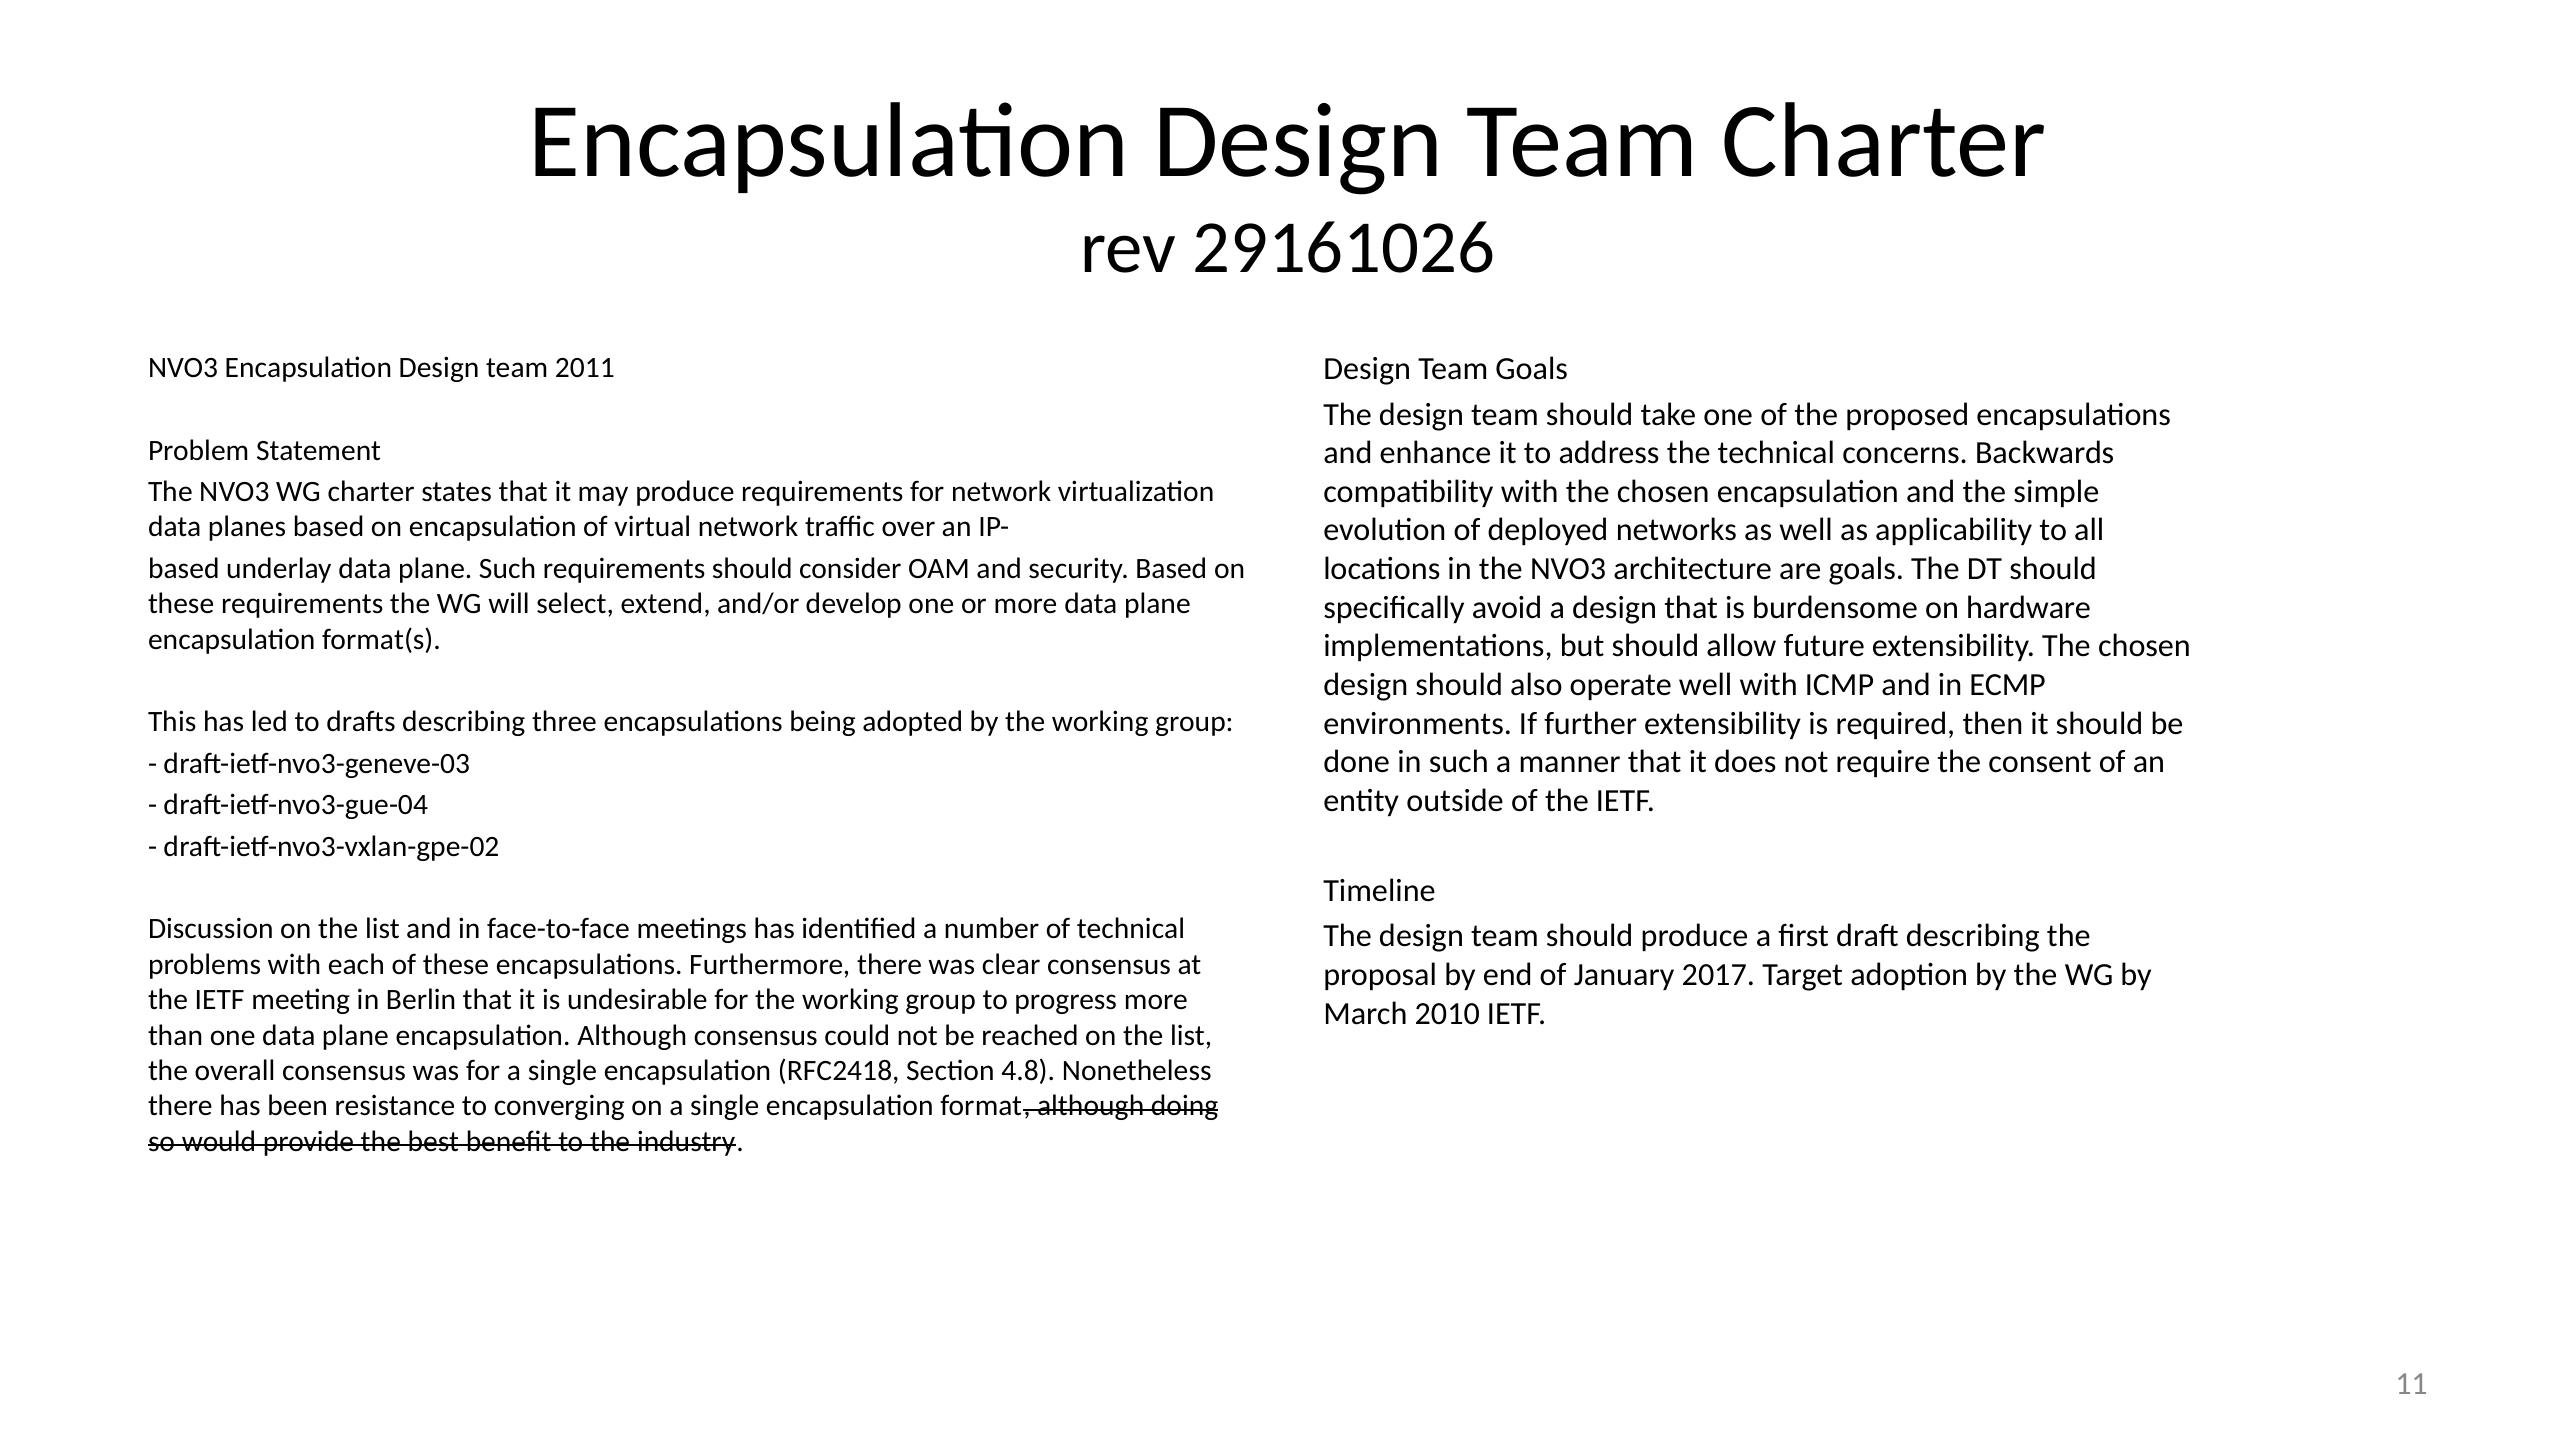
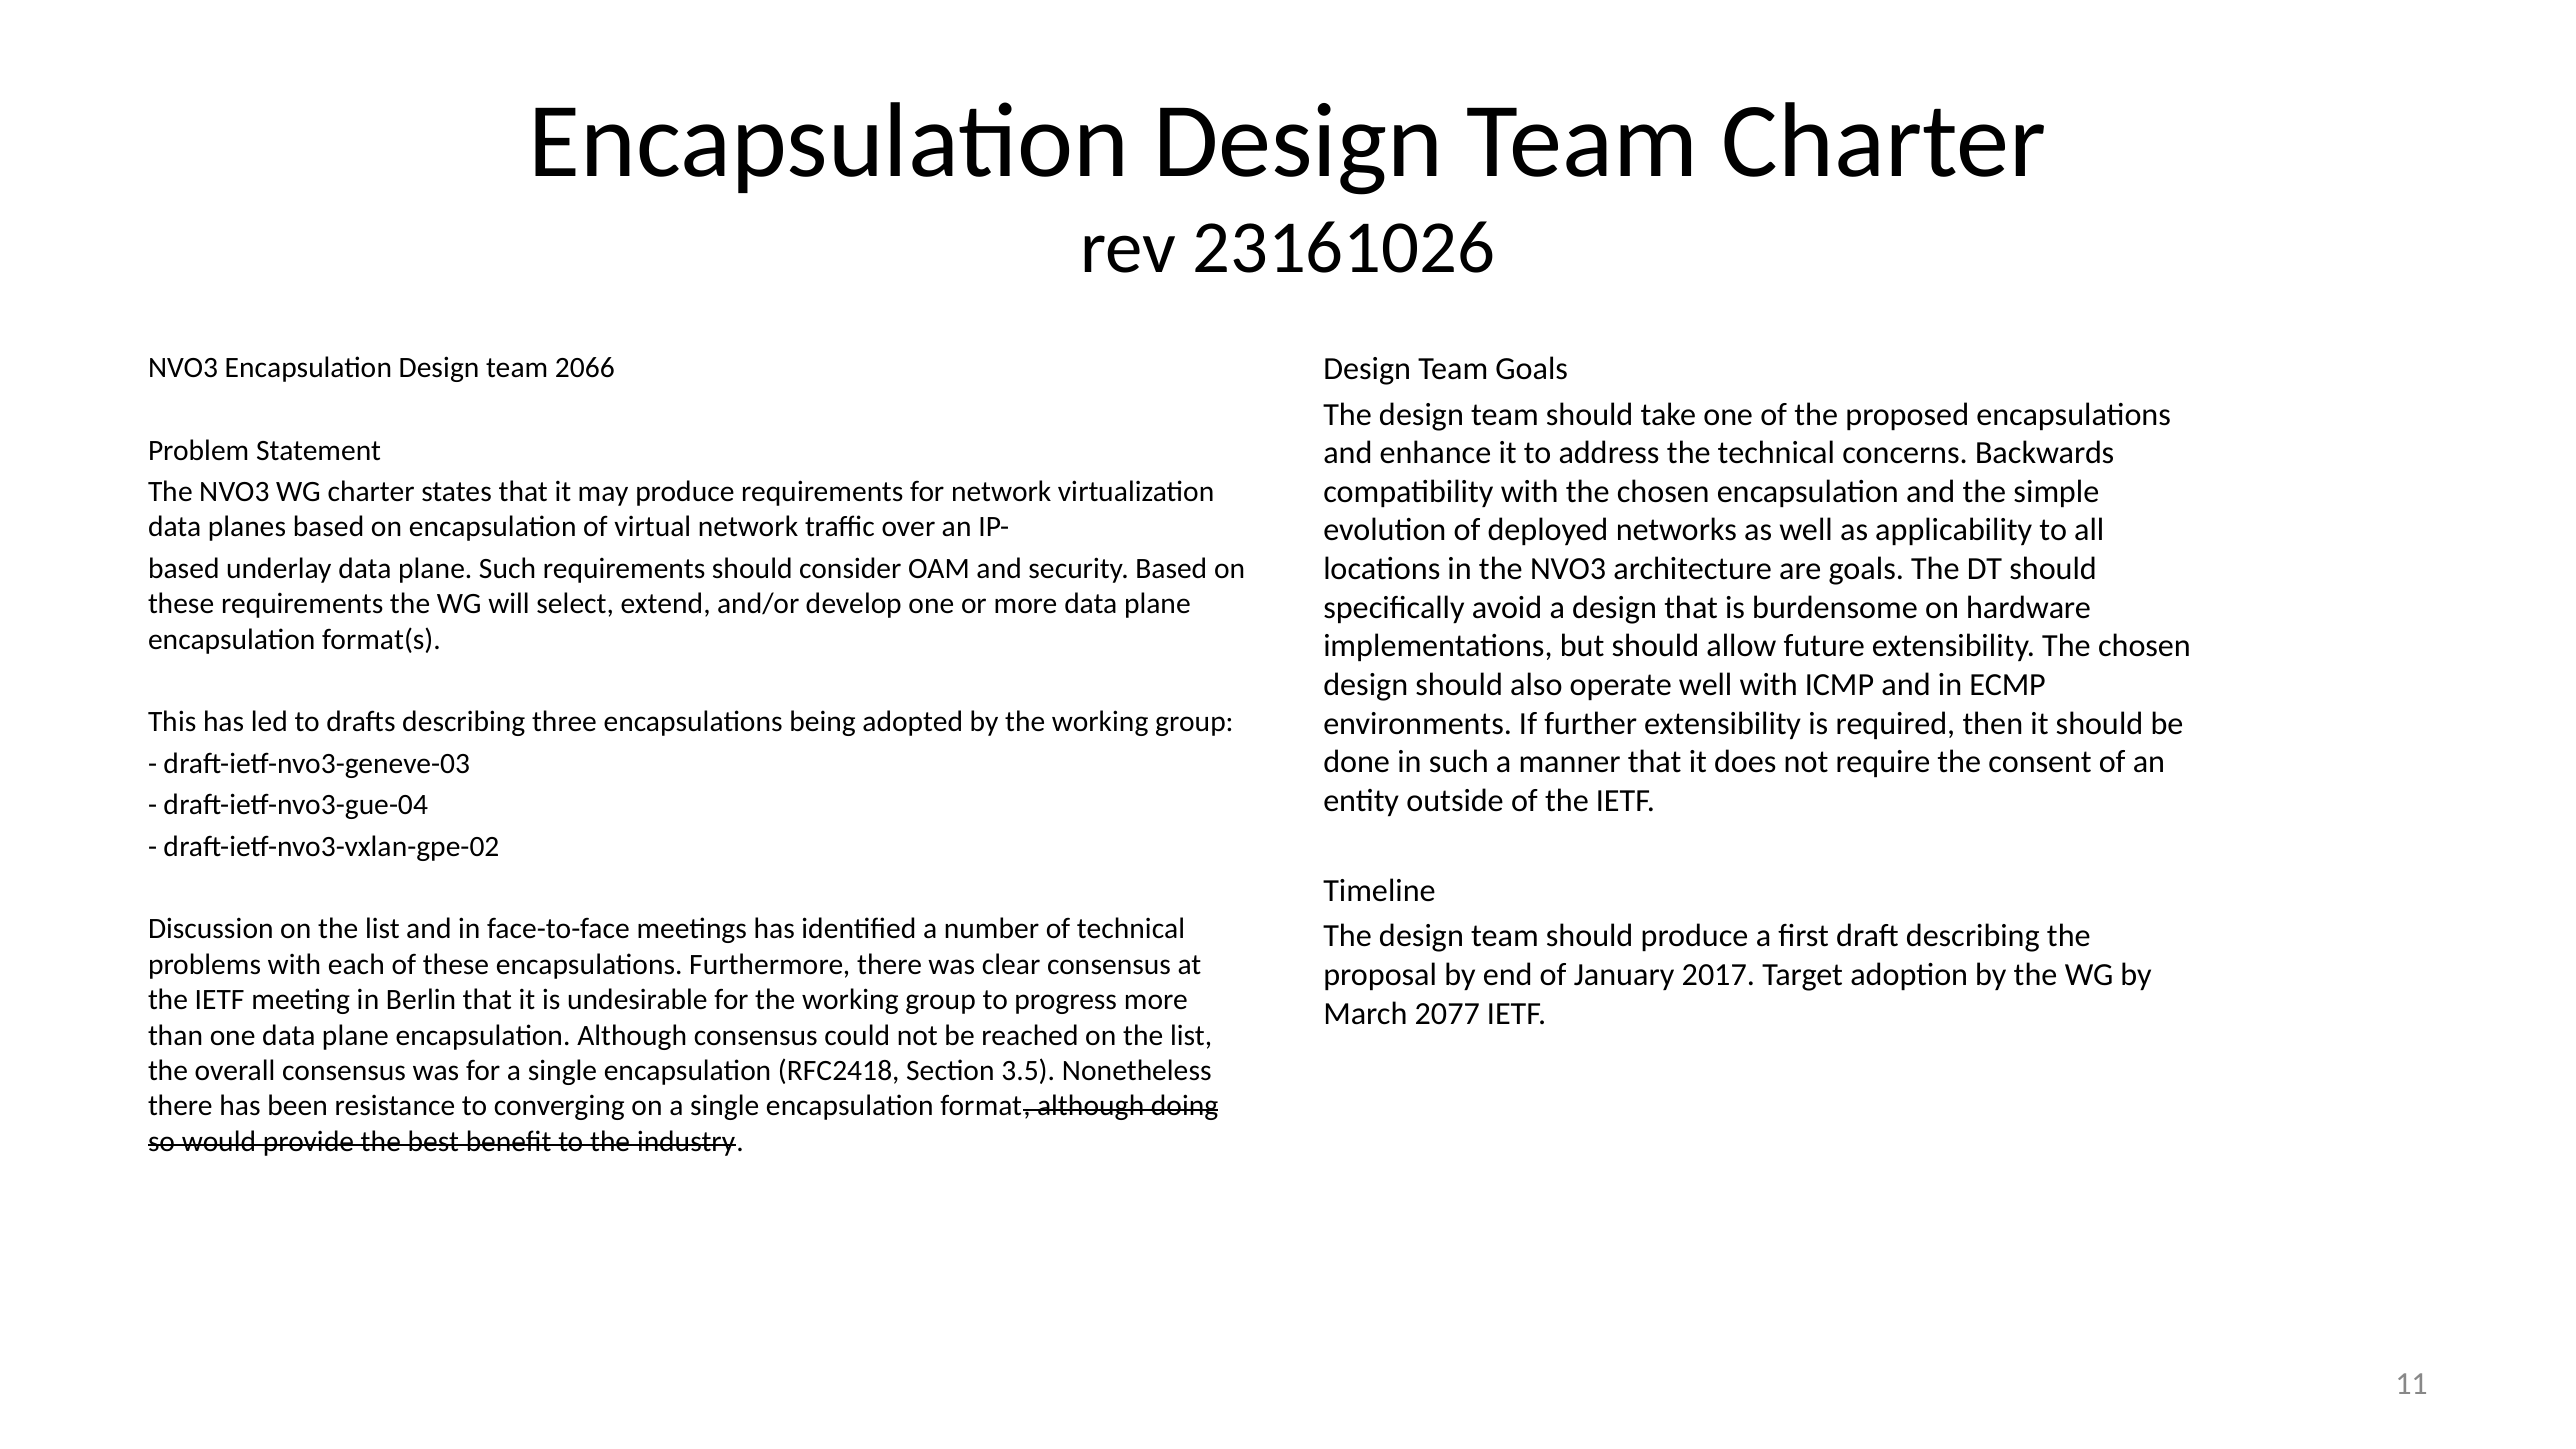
29161026: 29161026 -> 23161026 (1344, 248)
2011: 2011 -> 2066 (585, 368)
2010: 2010 -> 2077 (1447, 1013)
4.8: 4.8 -> 3.5 (1028, 1071)
